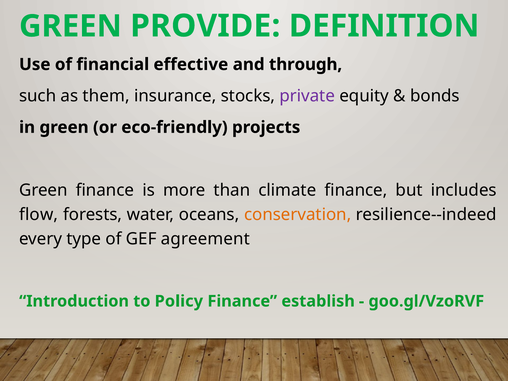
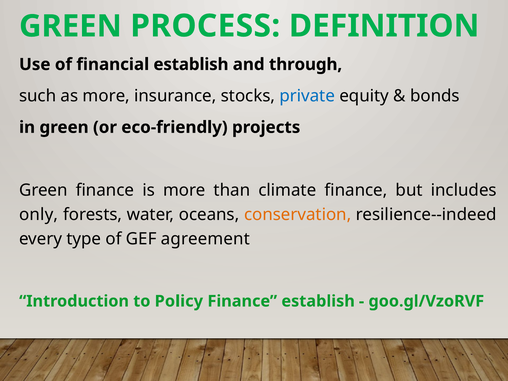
PROVIDE: PROVIDE -> PROCESS (205, 26)
financial effective: effective -> establish (191, 64)
as them: them -> more (106, 96)
private colour: purple -> blue (307, 96)
flow: flow -> only (39, 215)
